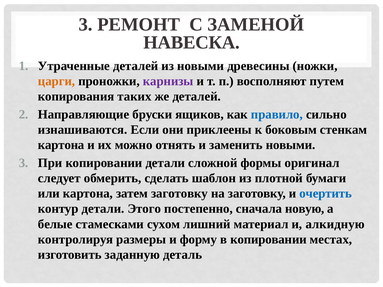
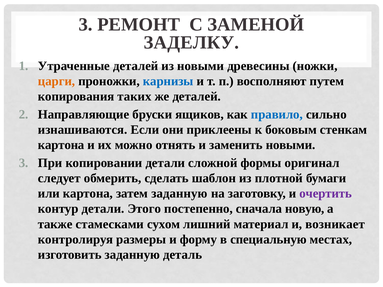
НАВЕСКА: НАВЕСКА -> ЗАДЕЛКУ (191, 42)
карнизы colour: purple -> blue (168, 81)
затем заготовку: заготовку -> заданную (179, 194)
очертить colour: blue -> purple (326, 194)
белые: белые -> также (55, 224)
алкидную: алкидную -> возникает (335, 224)
в копировании: копировании -> специальную (268, 240)
